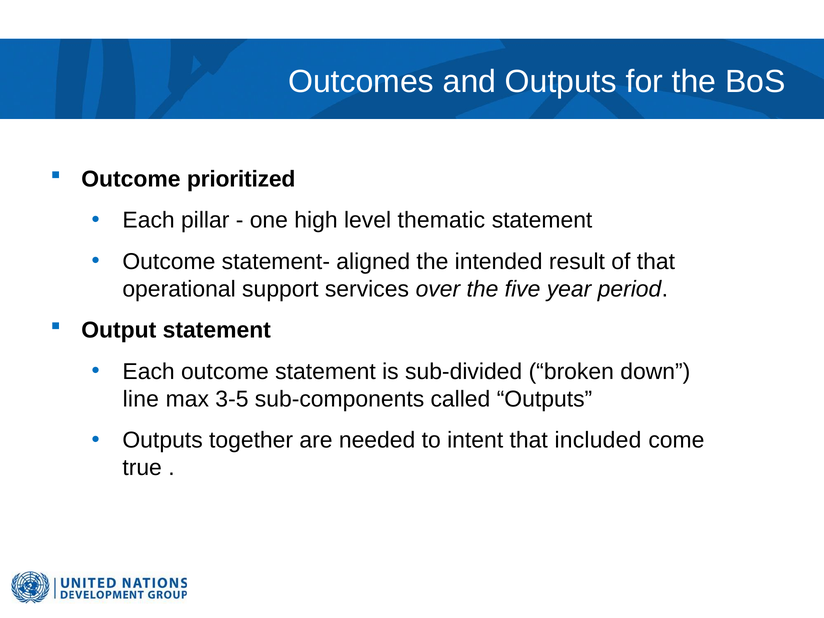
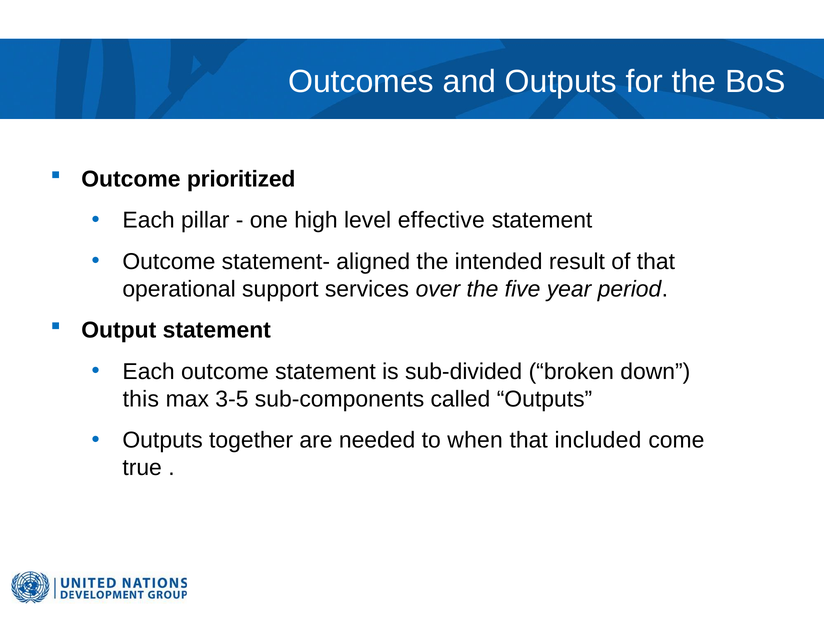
thematic: thematic -> effective (441, 220)
line: line -> this (141, 399)
intent: intent -> when (475, 440)
